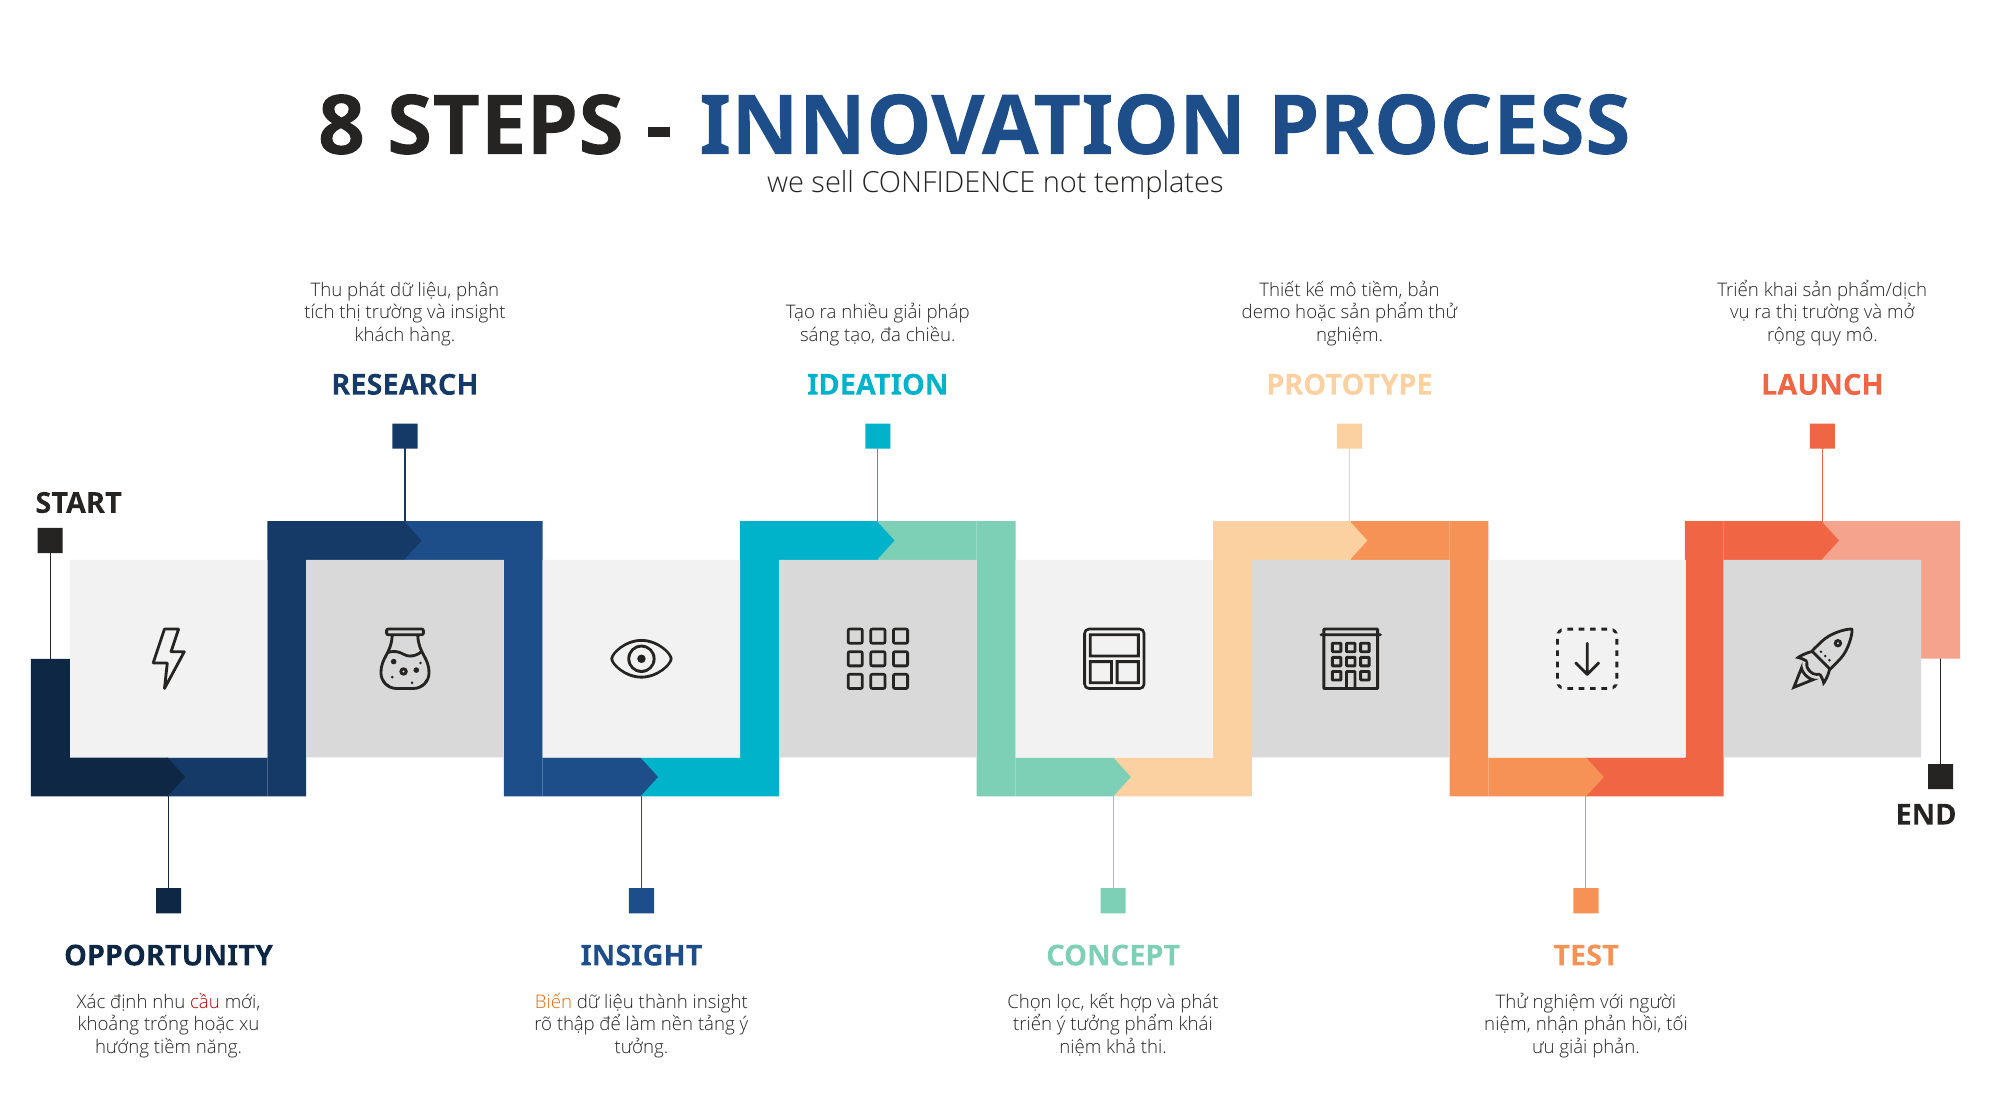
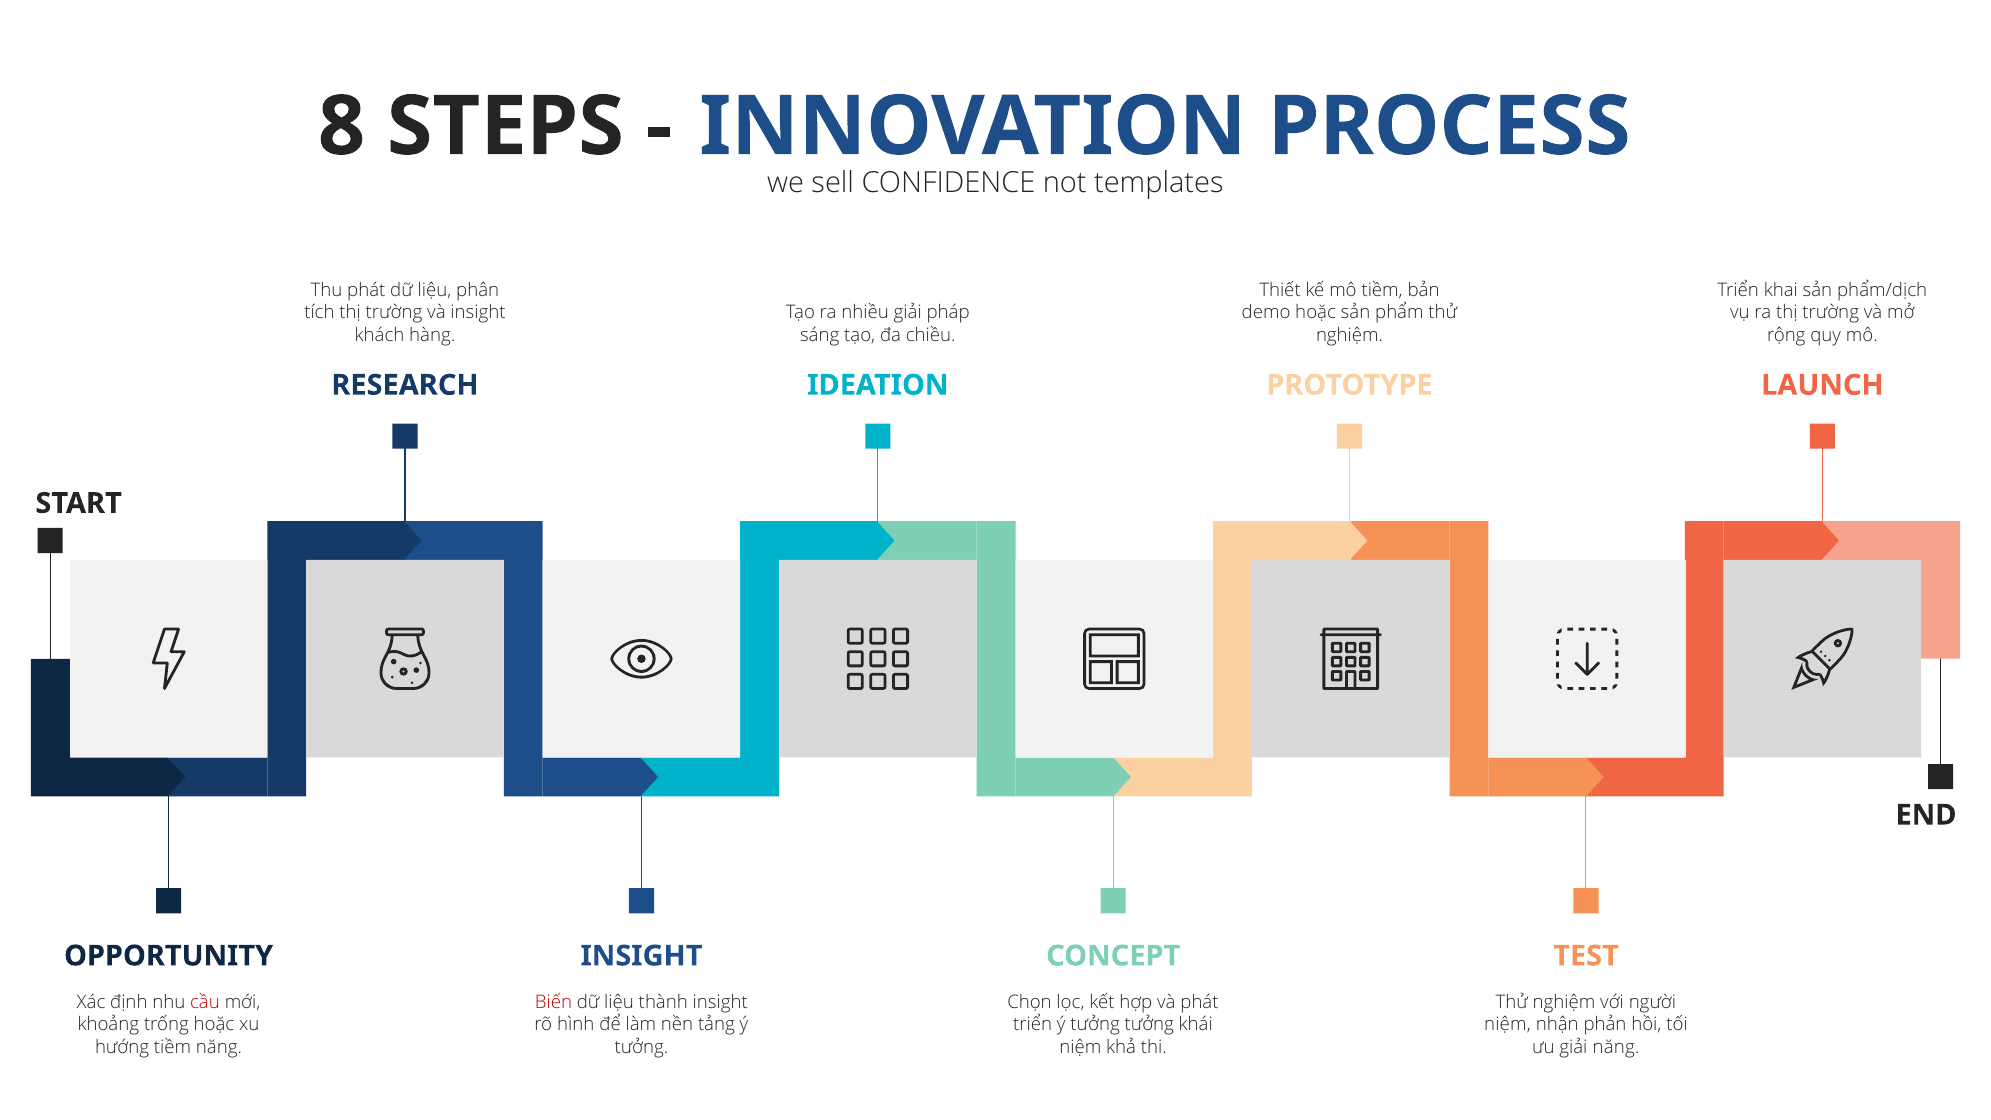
Biến colour: orange -> red (553, 1002)
thập: thập -> hình (576, 1025)
tưởng phẩm: phẩm -> tưởng (1149, 1025)
giải phản: phản -> năng (1616, 1047)
